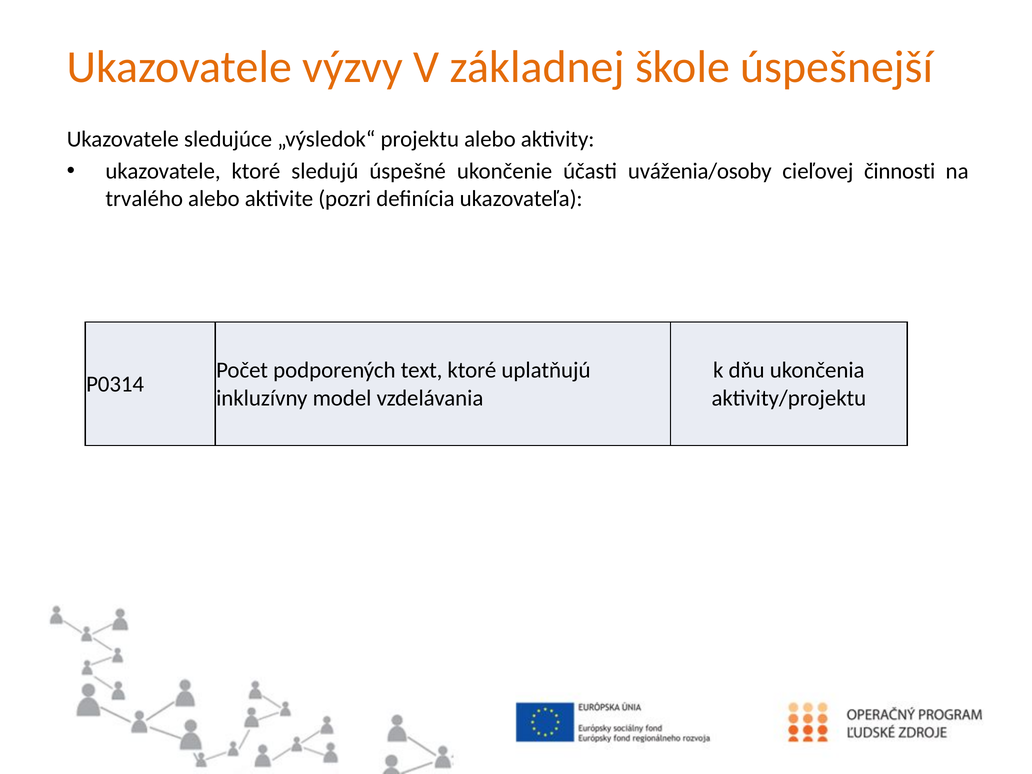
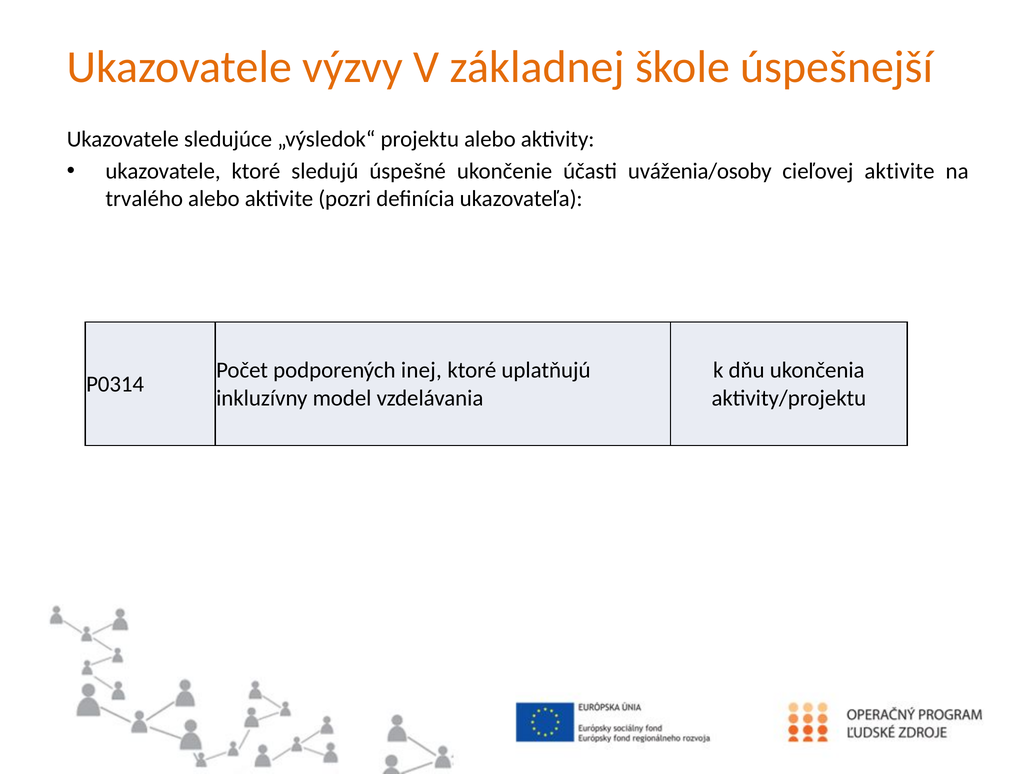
cieľovej činnosti: činnosti -> aktivite (899, 171)
text: text -> inej (421, 370)
